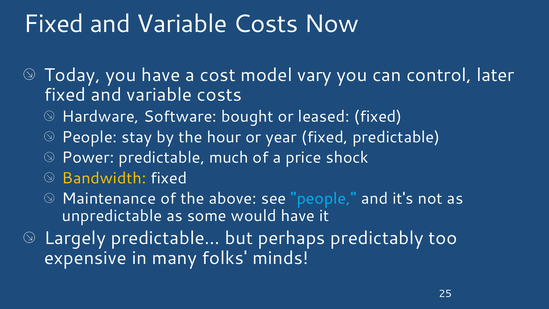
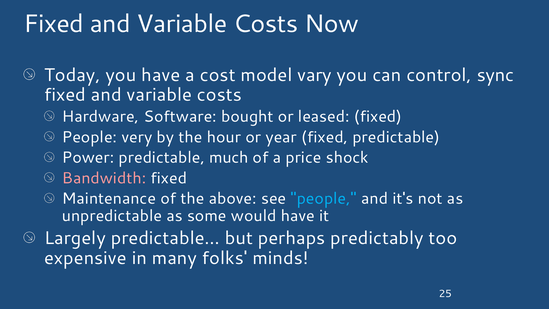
later: later -> sync (495, 75)
stay: stay -> very (137, 137)
Bandwidth colour: yellow -> pink (104, 178)
